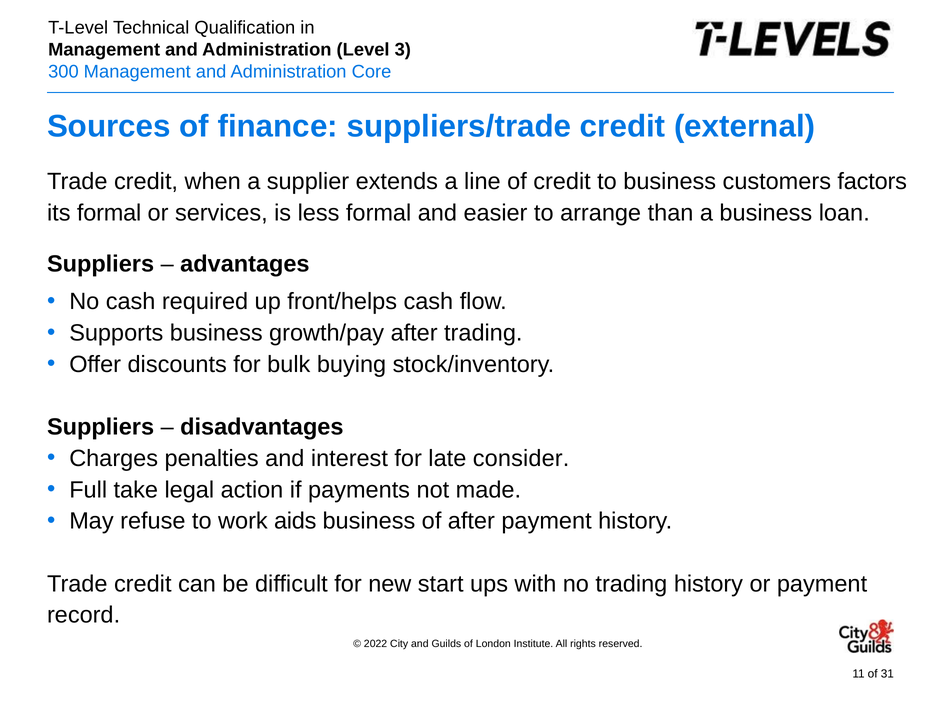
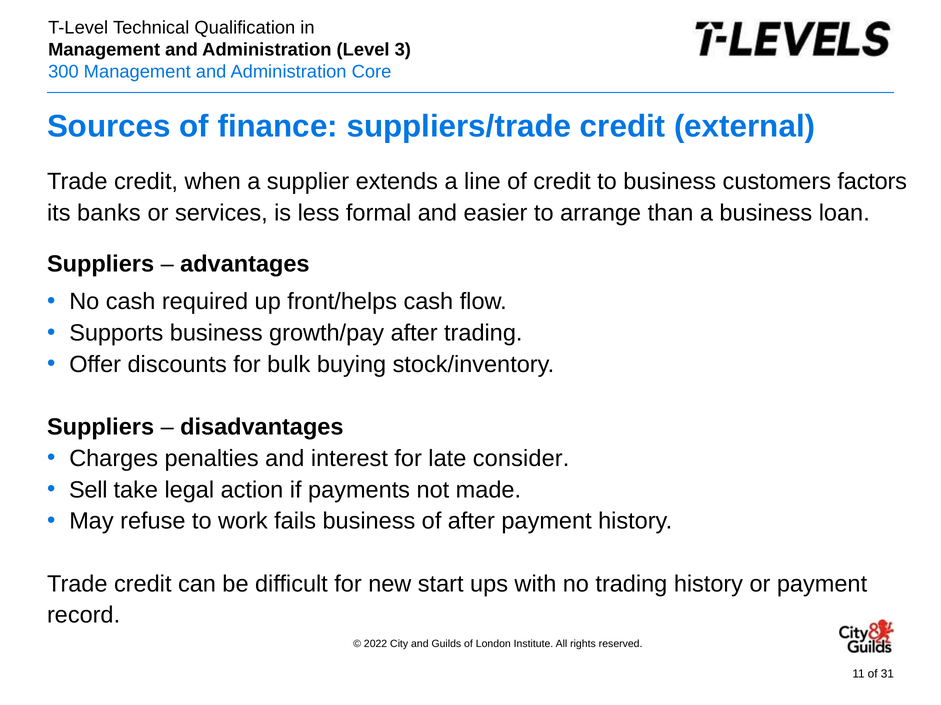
its formal: formal -> banks (109, 213)
Full: Full -> Sell (88, 490)
aids: aids -> fails (295, 522)
